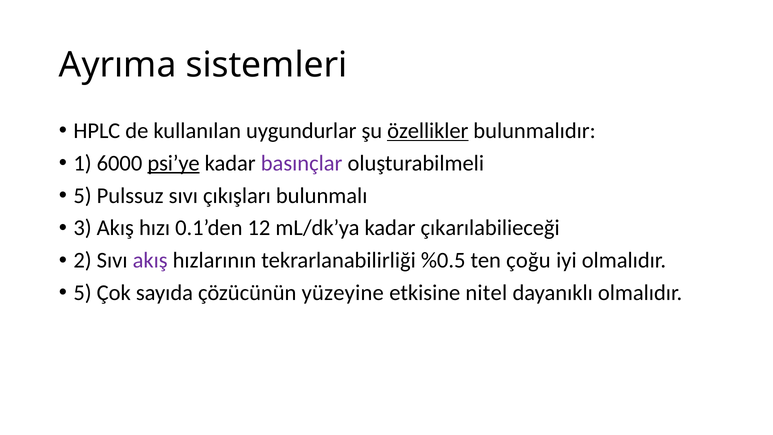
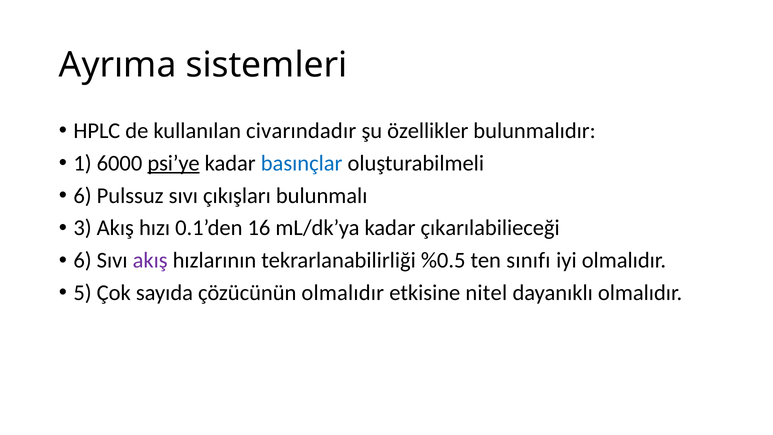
uygundurlar: uygundurlar -> civarındadır (301, 131)
özellikler underline: present -> none (428, 131)
basınçlar colour: purple -> blue (302, 163)
5: 5 -> 6 (83, 196)
12: 12 -> 16 (259, 228)
2: 2 -> 6 (83, 260)
çoğu: çoğu -> sınıfı (528, 260)
çözücünün yüzeyine: yüzeyine -> olmalıdır (343, 293)
